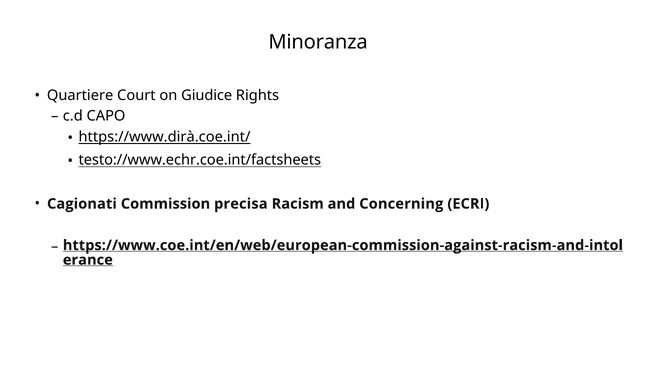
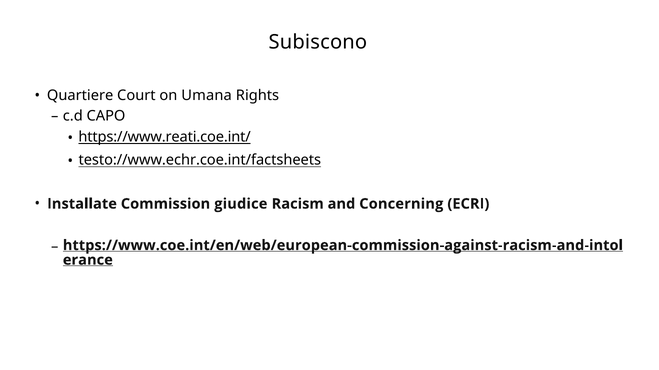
Minoranza: Minoranza -> Subiscono (318, 42)
Giudice: Giudice -> Umana (207, 96)
https://www.dirà.coe.int/: https://www.dirà.coe.int/ -> https://www.reati.coe.int/ (165, 137)
Cagionati: Cagionati -> Installate (82, 204)
precisa: precisa -> giudice (241, 204)
